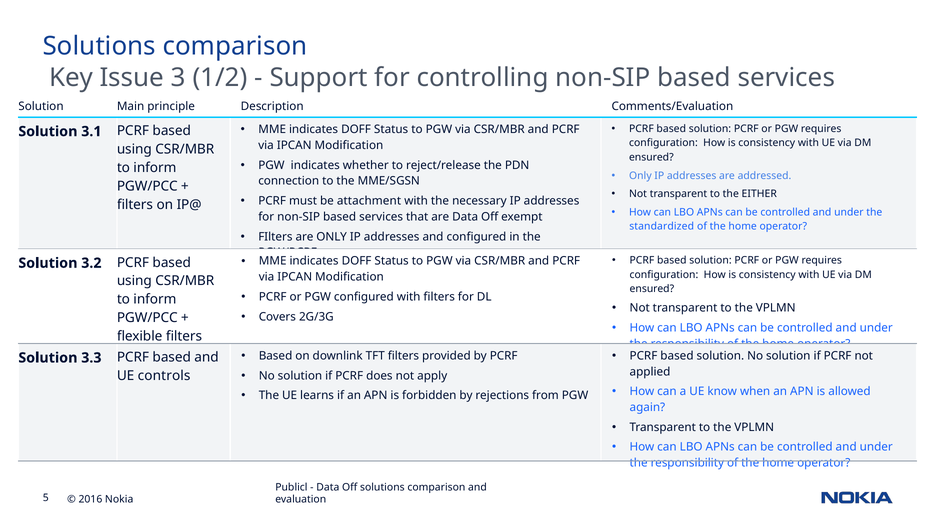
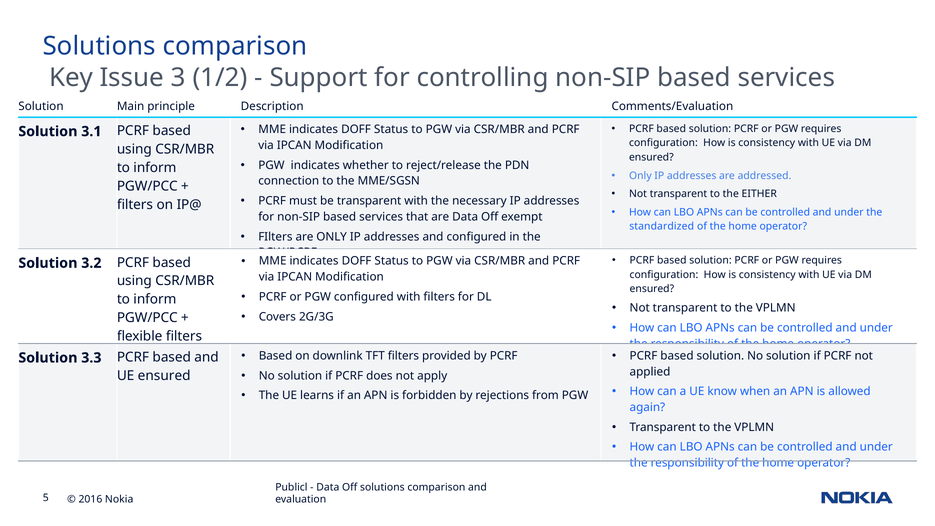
be attachment: attachment -> transparent (369, 201)
UE controls: controls -> ensured (164, 376)
